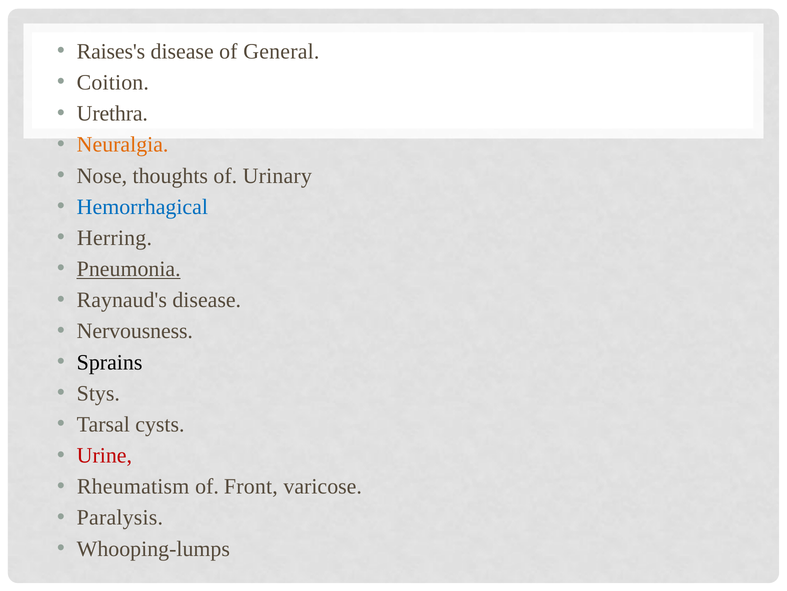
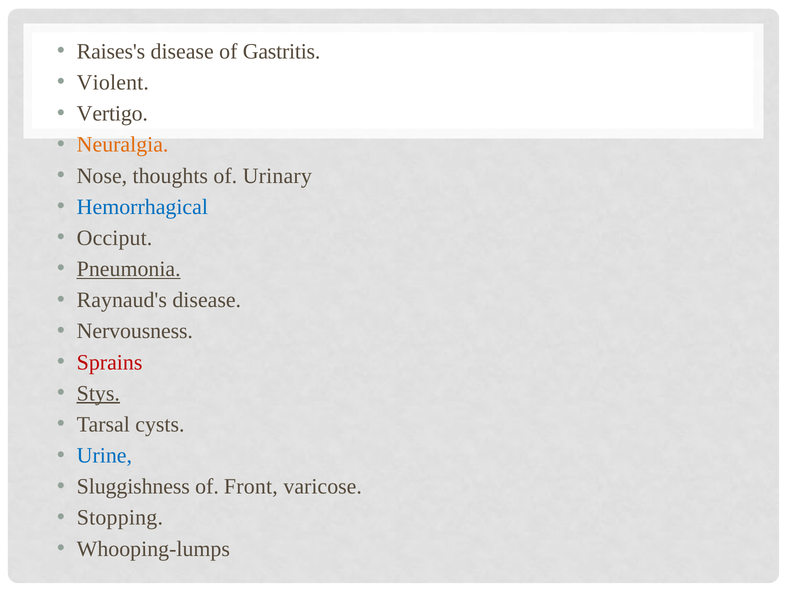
General: General -> Gastritis (282, 51)
Coition: Coition -> Violent (113, 82)
Urethra: Urethra -> Vertigo (112, 113)
Herring: Herring -> Occiput (115, 238)
Sprains colour: black -> red (110, 362)
Stys underline: none -> present (98, 393)
Urine colour: red -> blue (104, 455)
Rheumatism: Rheumatism -> Sluggishness (133, 486)
Paralysis: Paralysis -> Stopping (120, 517)
